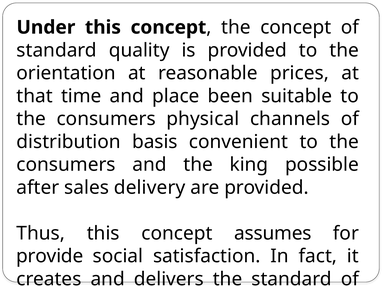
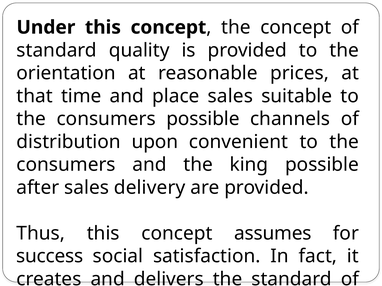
place been: been -> sales (230, 96)
consumers physical: physical -> possible (203, 119)
basis: basis -> upon (155, 142)
provide: provide -> success (50, 257)
